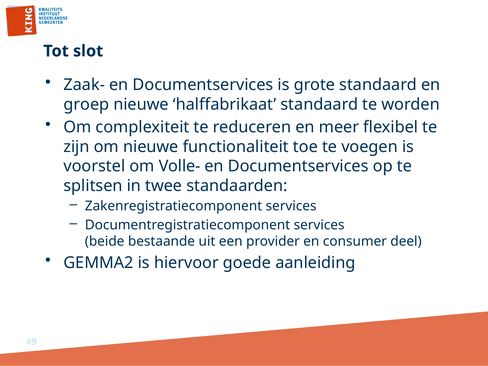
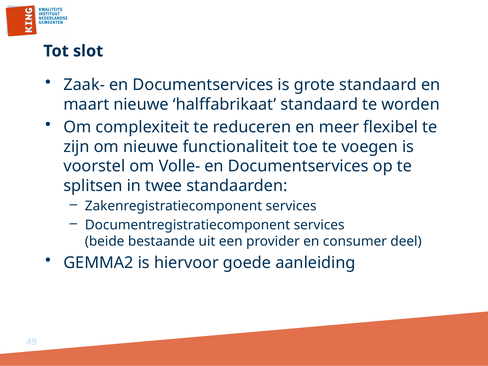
groep: groep -> maart (86, 104)
